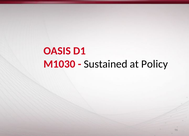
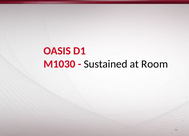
Policy: Policy -> Room (155, 64)
